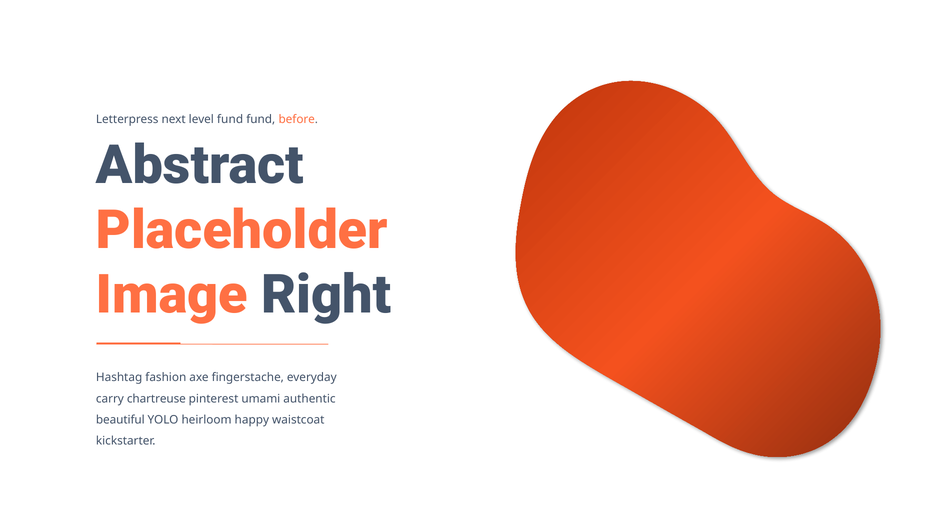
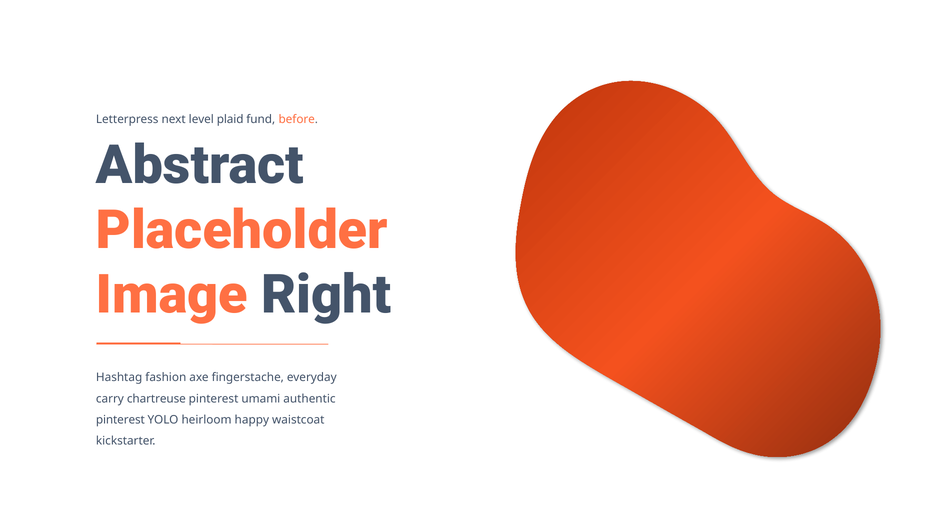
level fund: fund -> plaid (230, 120)
beautiful: beautiful -> pinterest (120, 420)
